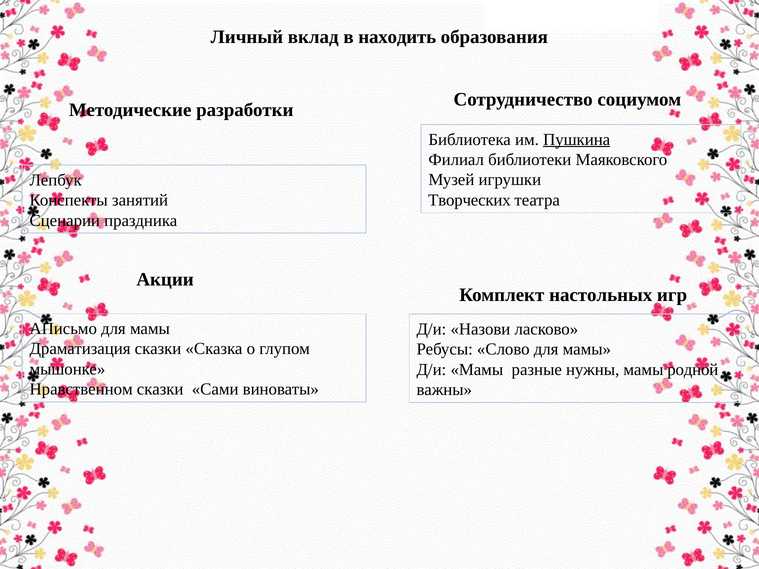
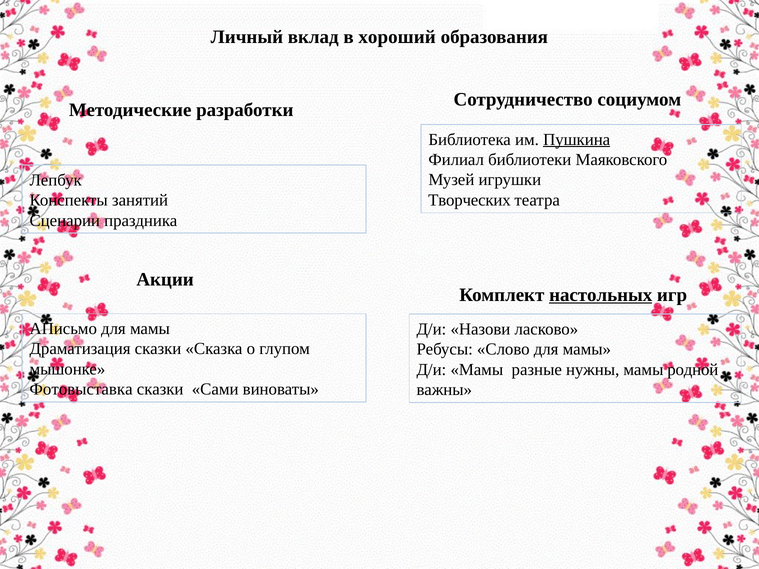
находить: находить -> хороший (397, 37)
настольных underline: none -> present (601, 295)
Нравственном: Нравственном -> Фотовыставка (81, 390)
